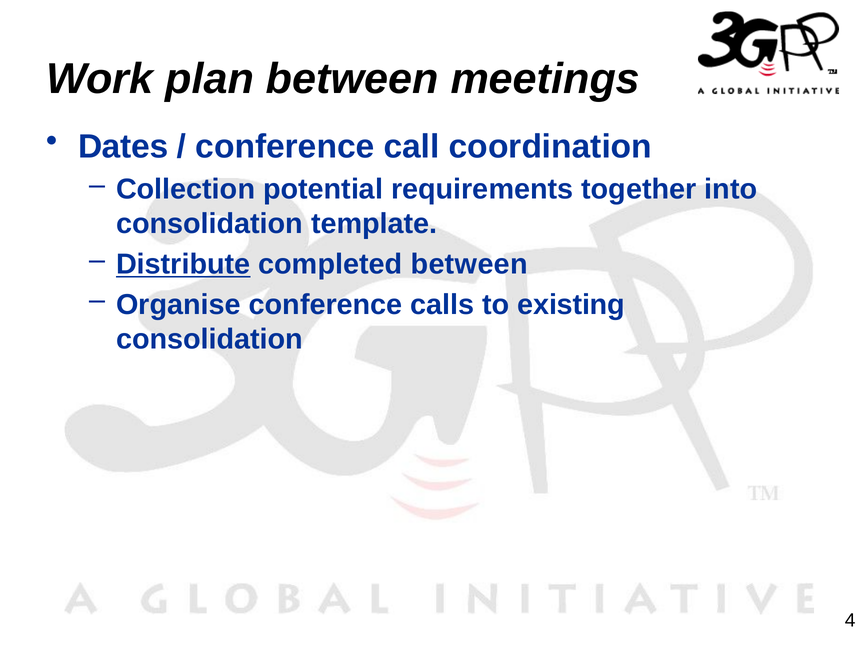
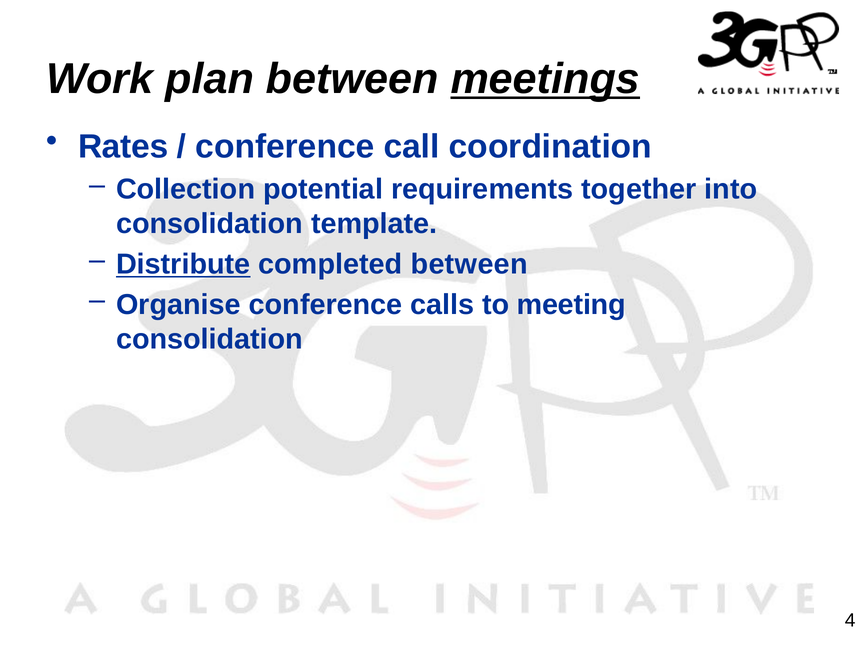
meetings underline: none -> present (545, 79)
Dates: Dates -> Rates (123, 147)
existing: existing -> meeting (571, 305)
